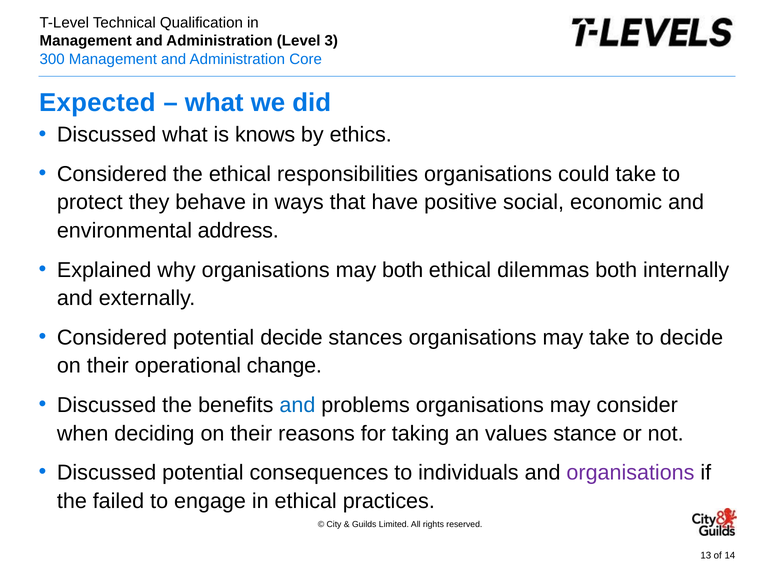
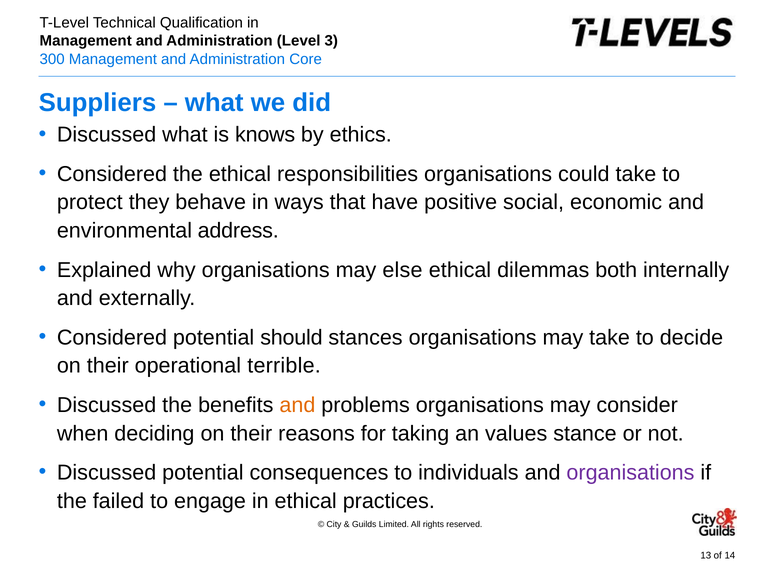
Expected: Expected -> Suppliers (97, 103)
may both: both -> else (402, 270)
potential decide: decide -> should (291, 337)
change: change -> terrible (284, 366)
and colour: blue -> orange (297, 405)
